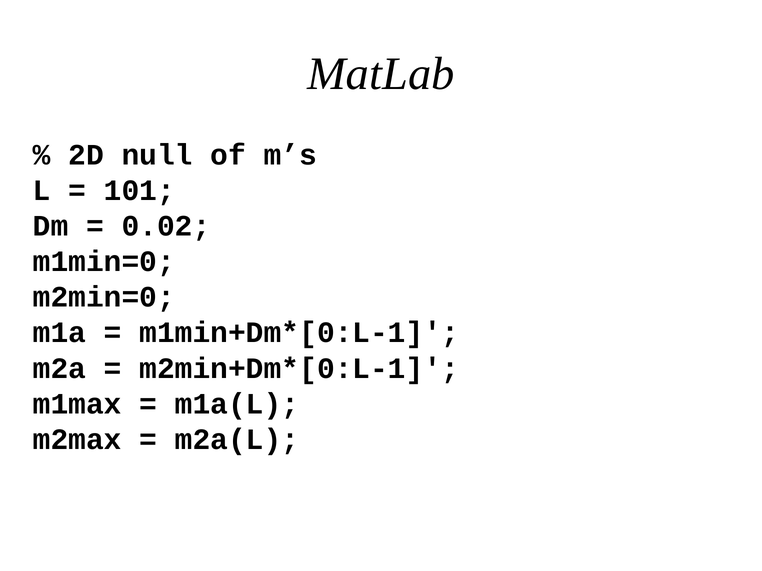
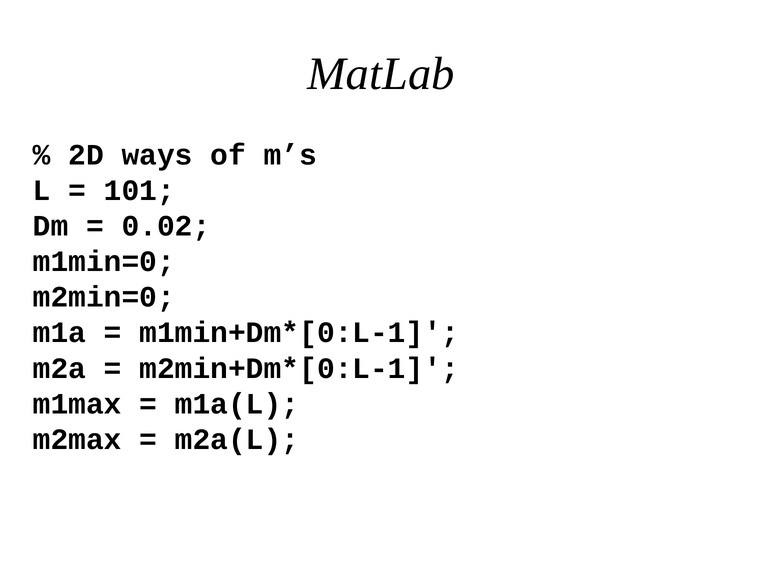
null: null -> ways (157, 155)
